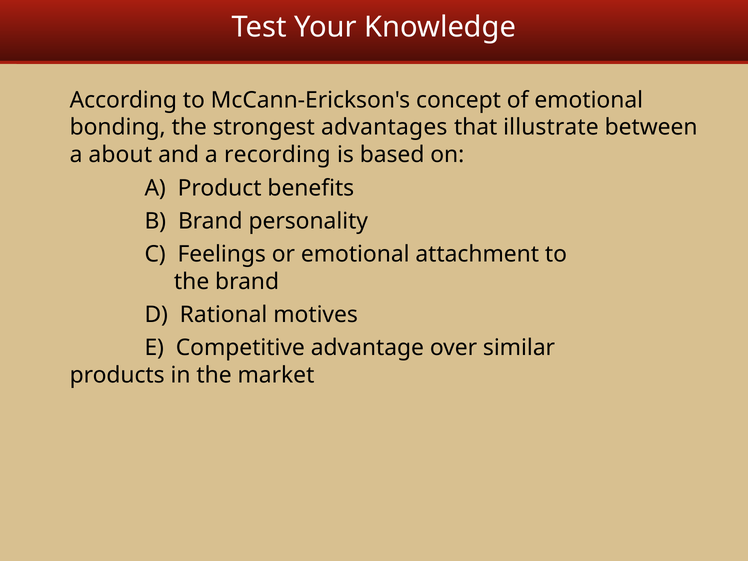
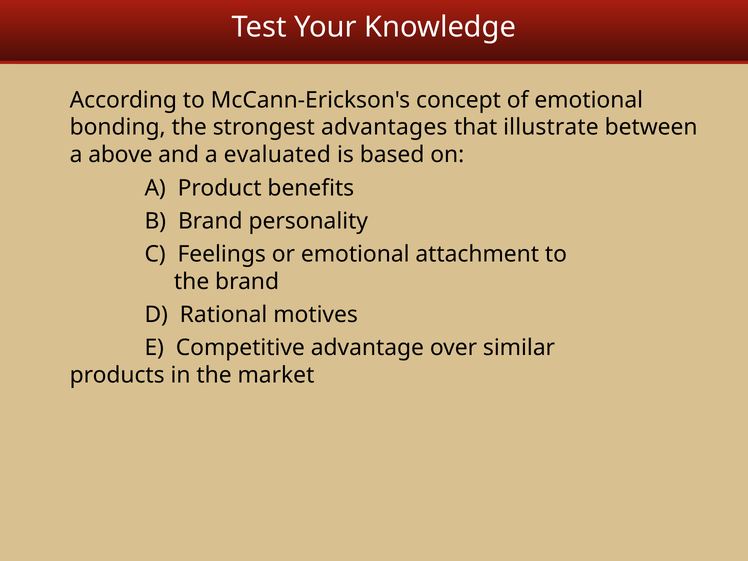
about: about -> above (120, 155)
recording: recording -> evaluated (277, 155)
